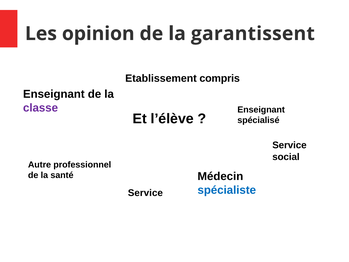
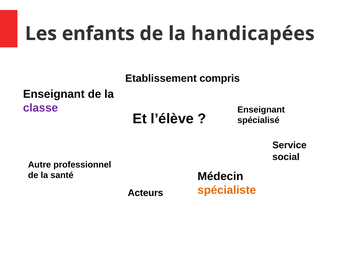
opinion: opinion -> enfants (98, 34)
garantissent: garantissent -> handicapées (253, 34)
spécialiste colour: blue -> orange (227, 190)
Service: Service -> Acteurs (145, 193)
